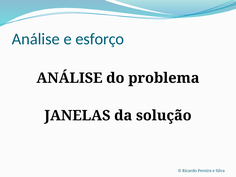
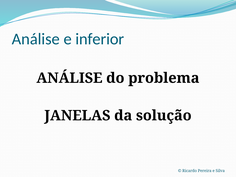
esforço: esforço -> inferior (100, 39)
